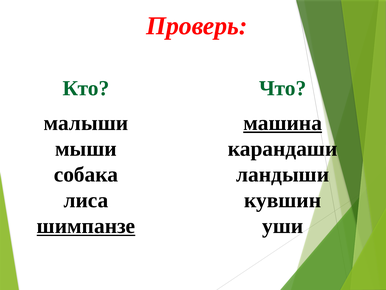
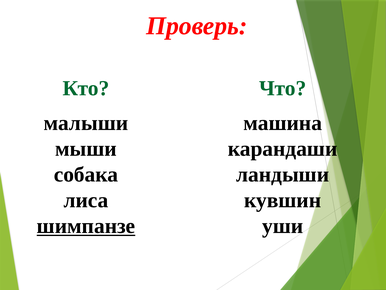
машина underline: present -> none (283, 123)
